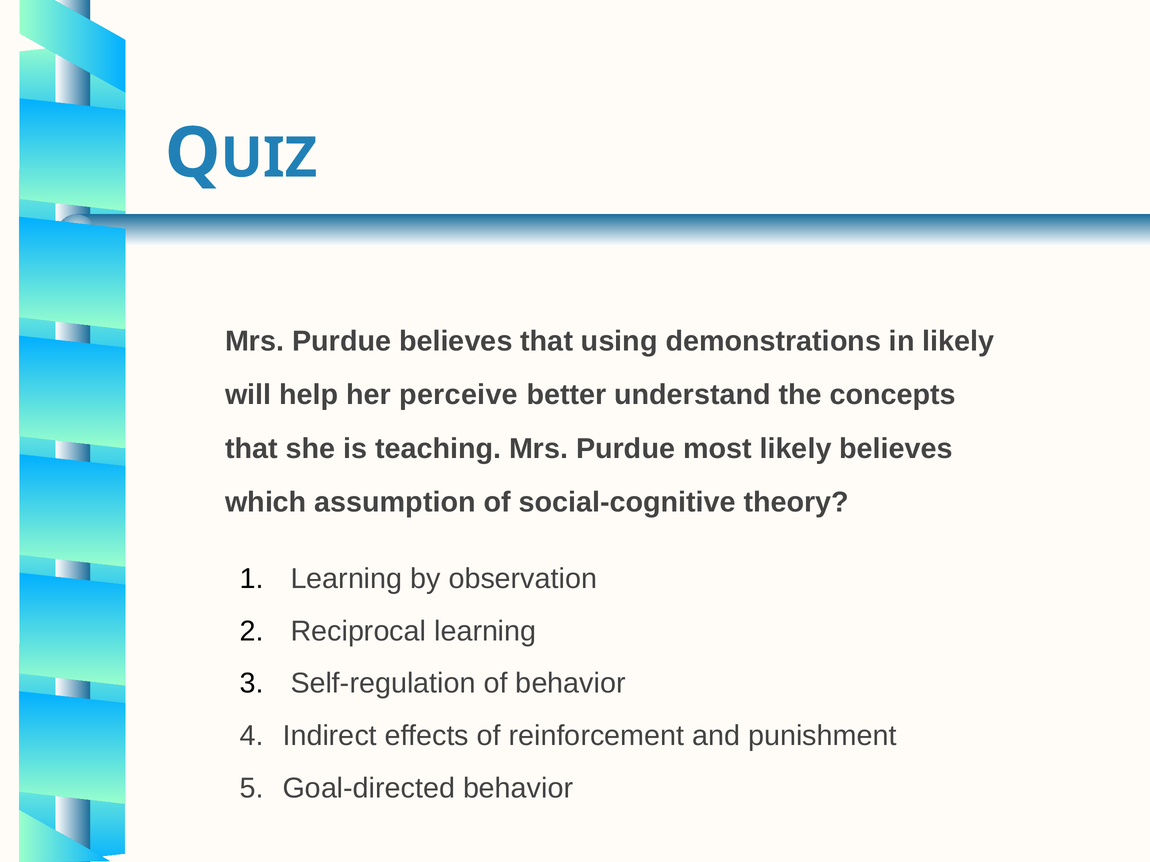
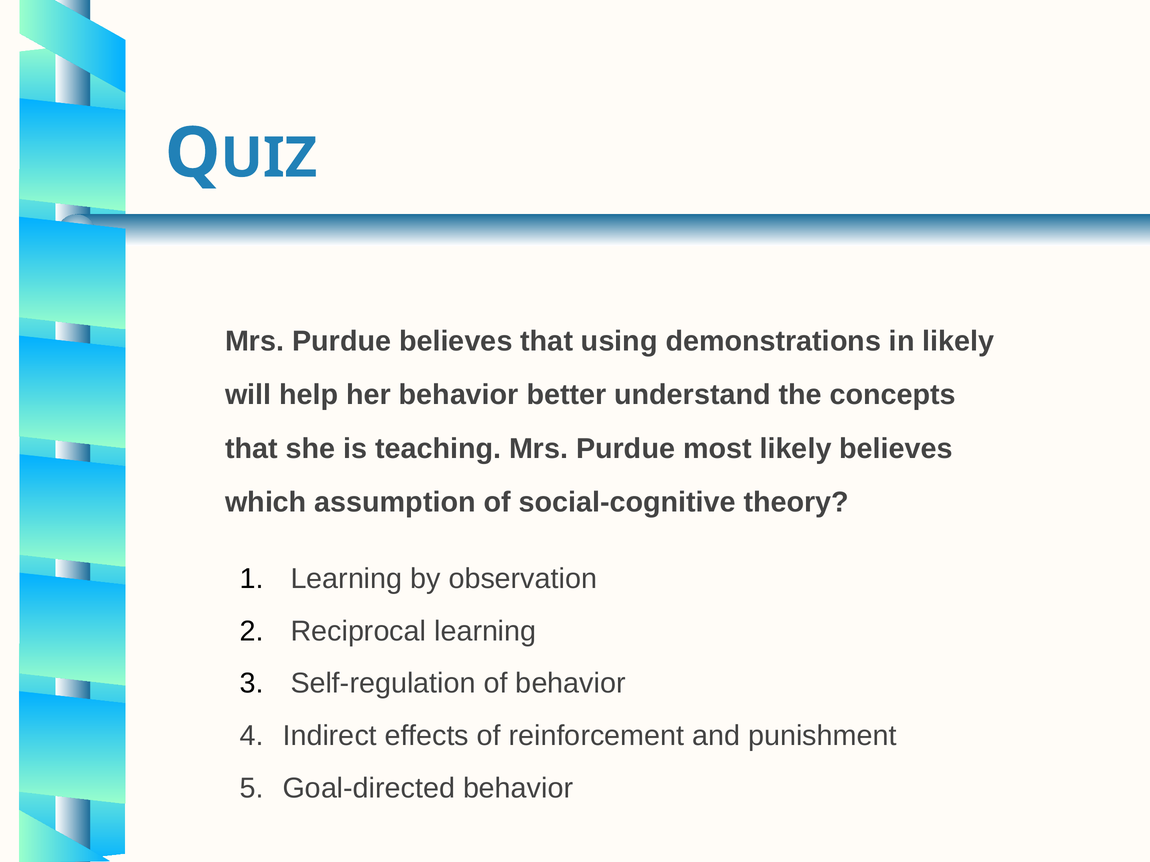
her perceive: perceive -> behavior (459, 395)
